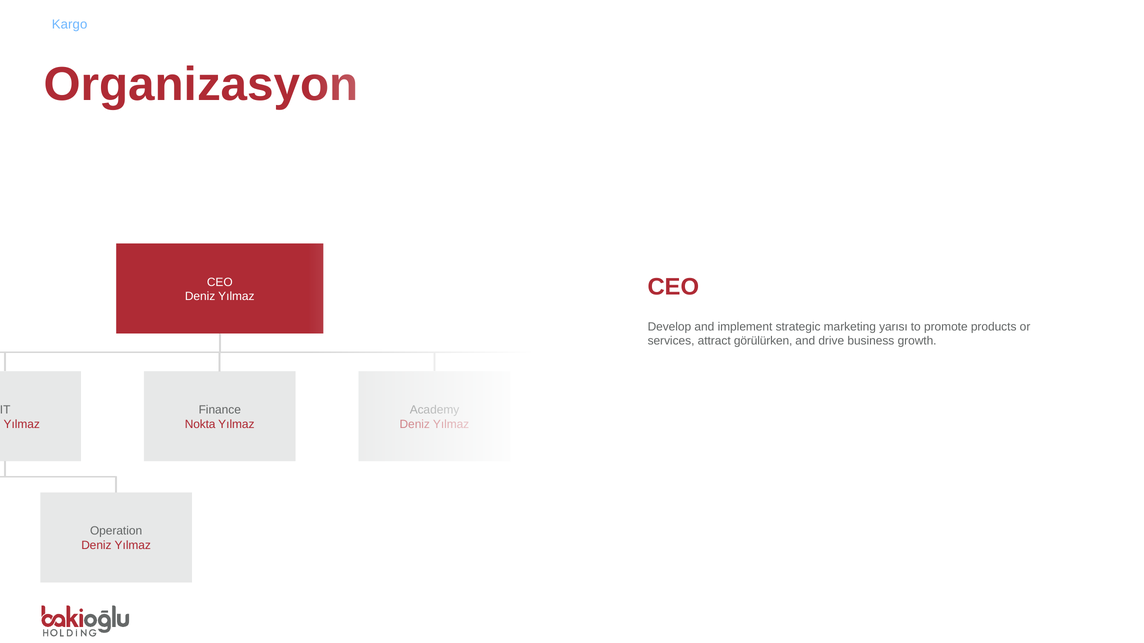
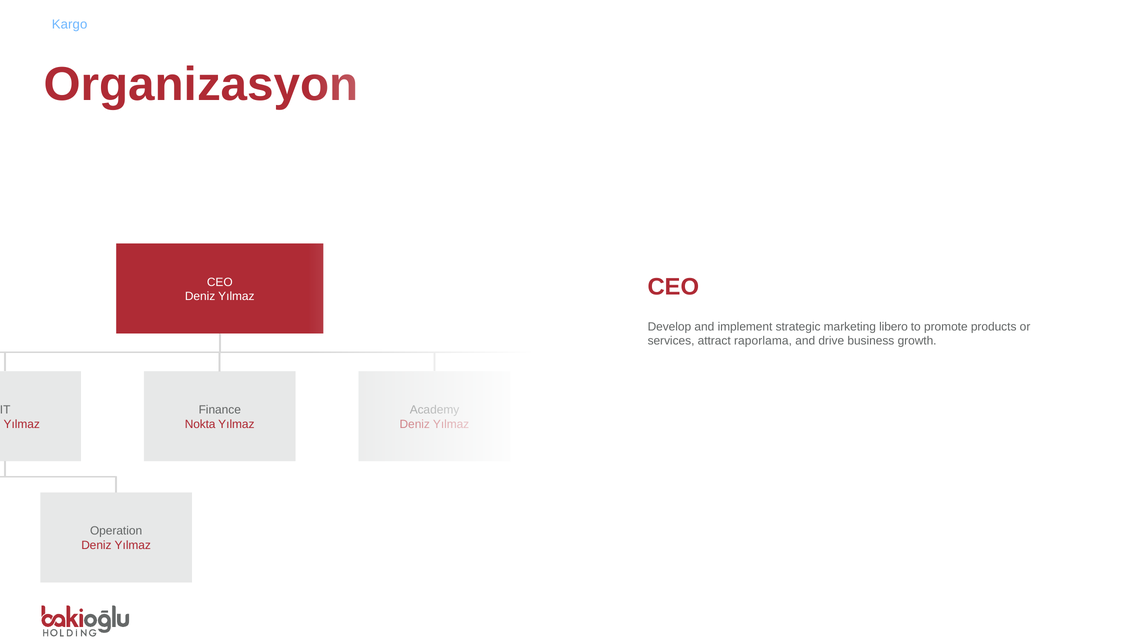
yarısı: yarısı -> libero (893, 327)
görülürken: görülürken -> raporlama (763, 341)
